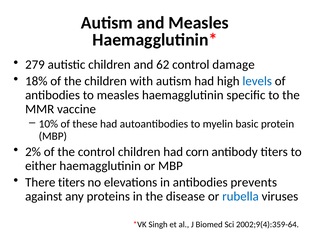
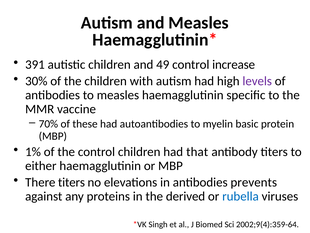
279: 279 -> 391 (35, 64)
62: 62 -> 49 (163, 64)
damage: damage -> increase (234, 64)
18%: 18% -> 30% (36, 81)
levels colour: blue -> purple (257, 81)
10%: 10% -> 70% (48, 124)
2%: 2% -> 1% (33, 152)
corn: corn -> that (197, 152)
disease: disease -> derived (186, 196)
